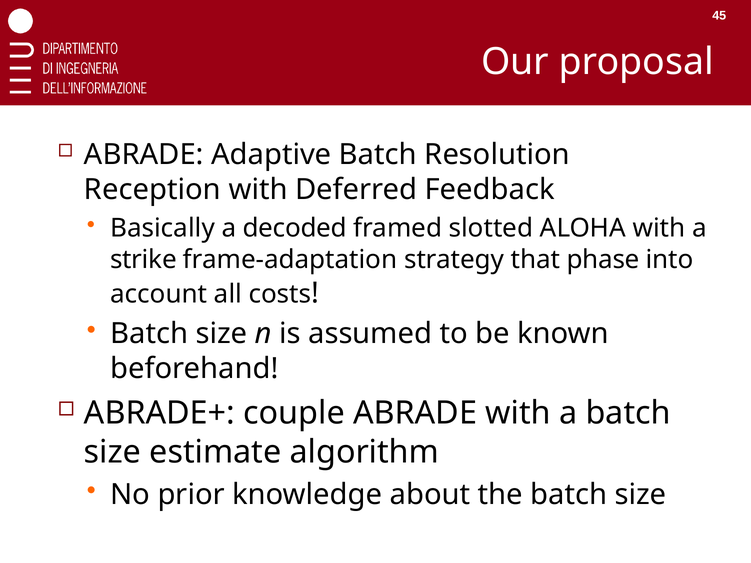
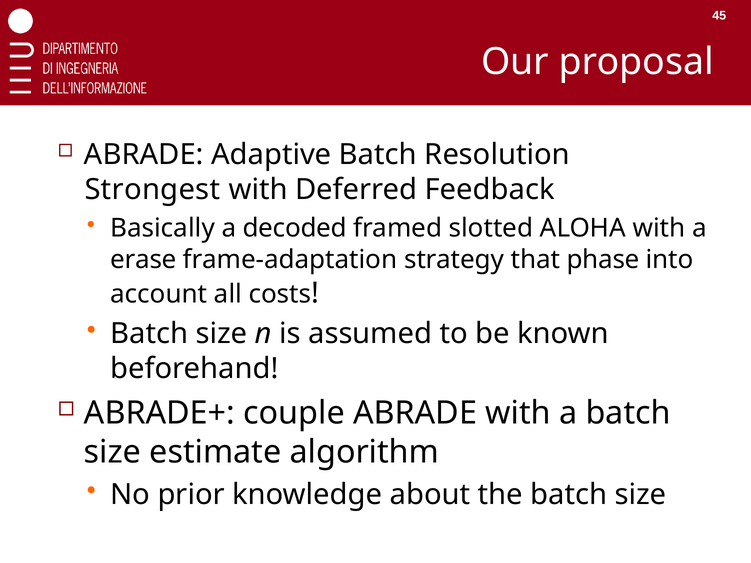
Reception: Reception -> Strongest (152, 190)
strike: strike -> erase (143, 260)
